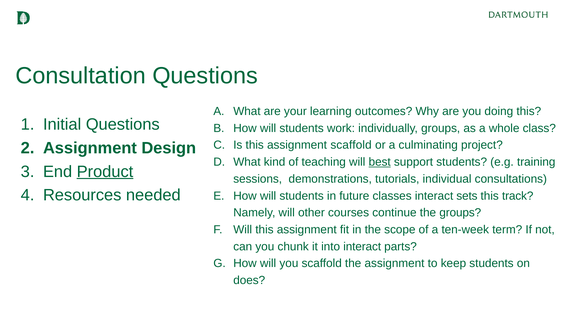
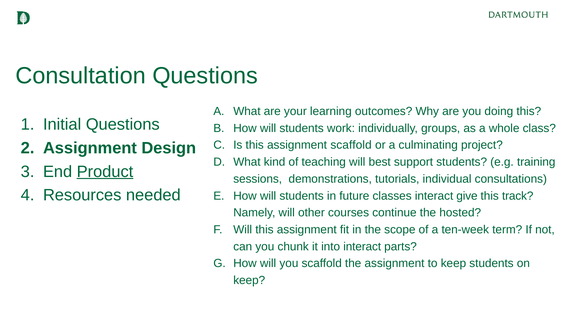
best underline: present -> none (380, 162)
sets: sets -> give (467, 196)
the groups: groups -> hosted (460, 213)
does: does -> keep (249, 280)
